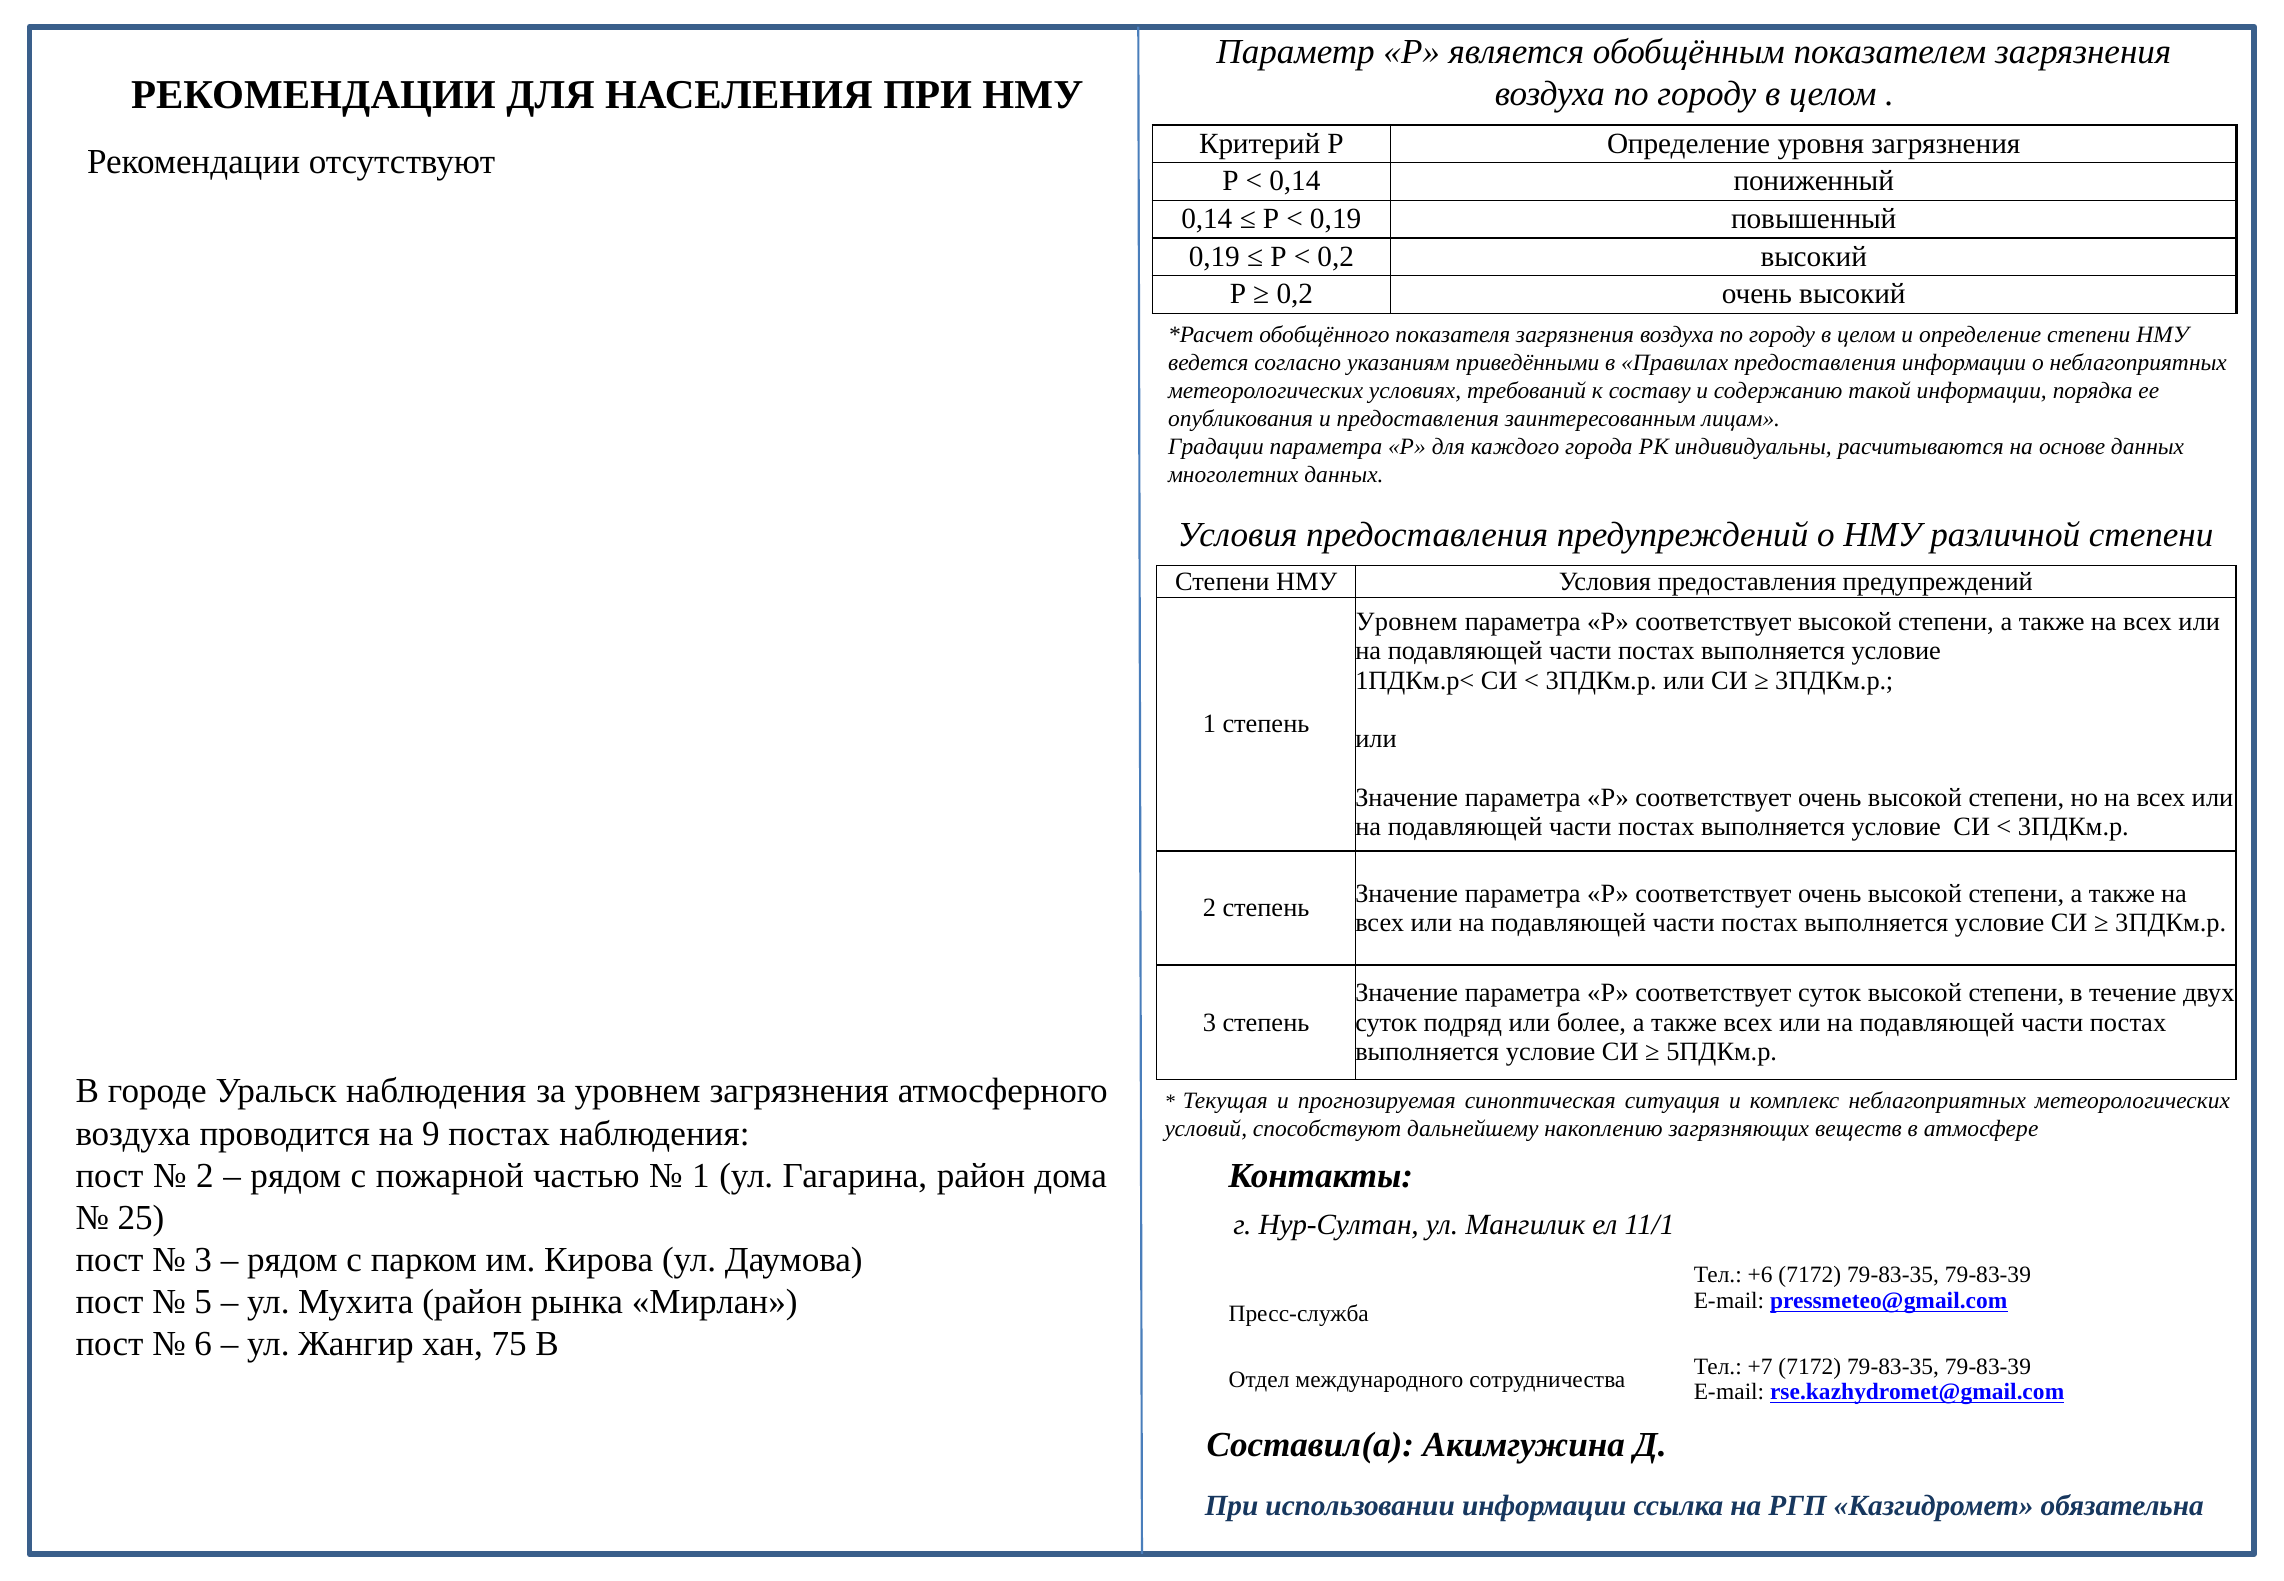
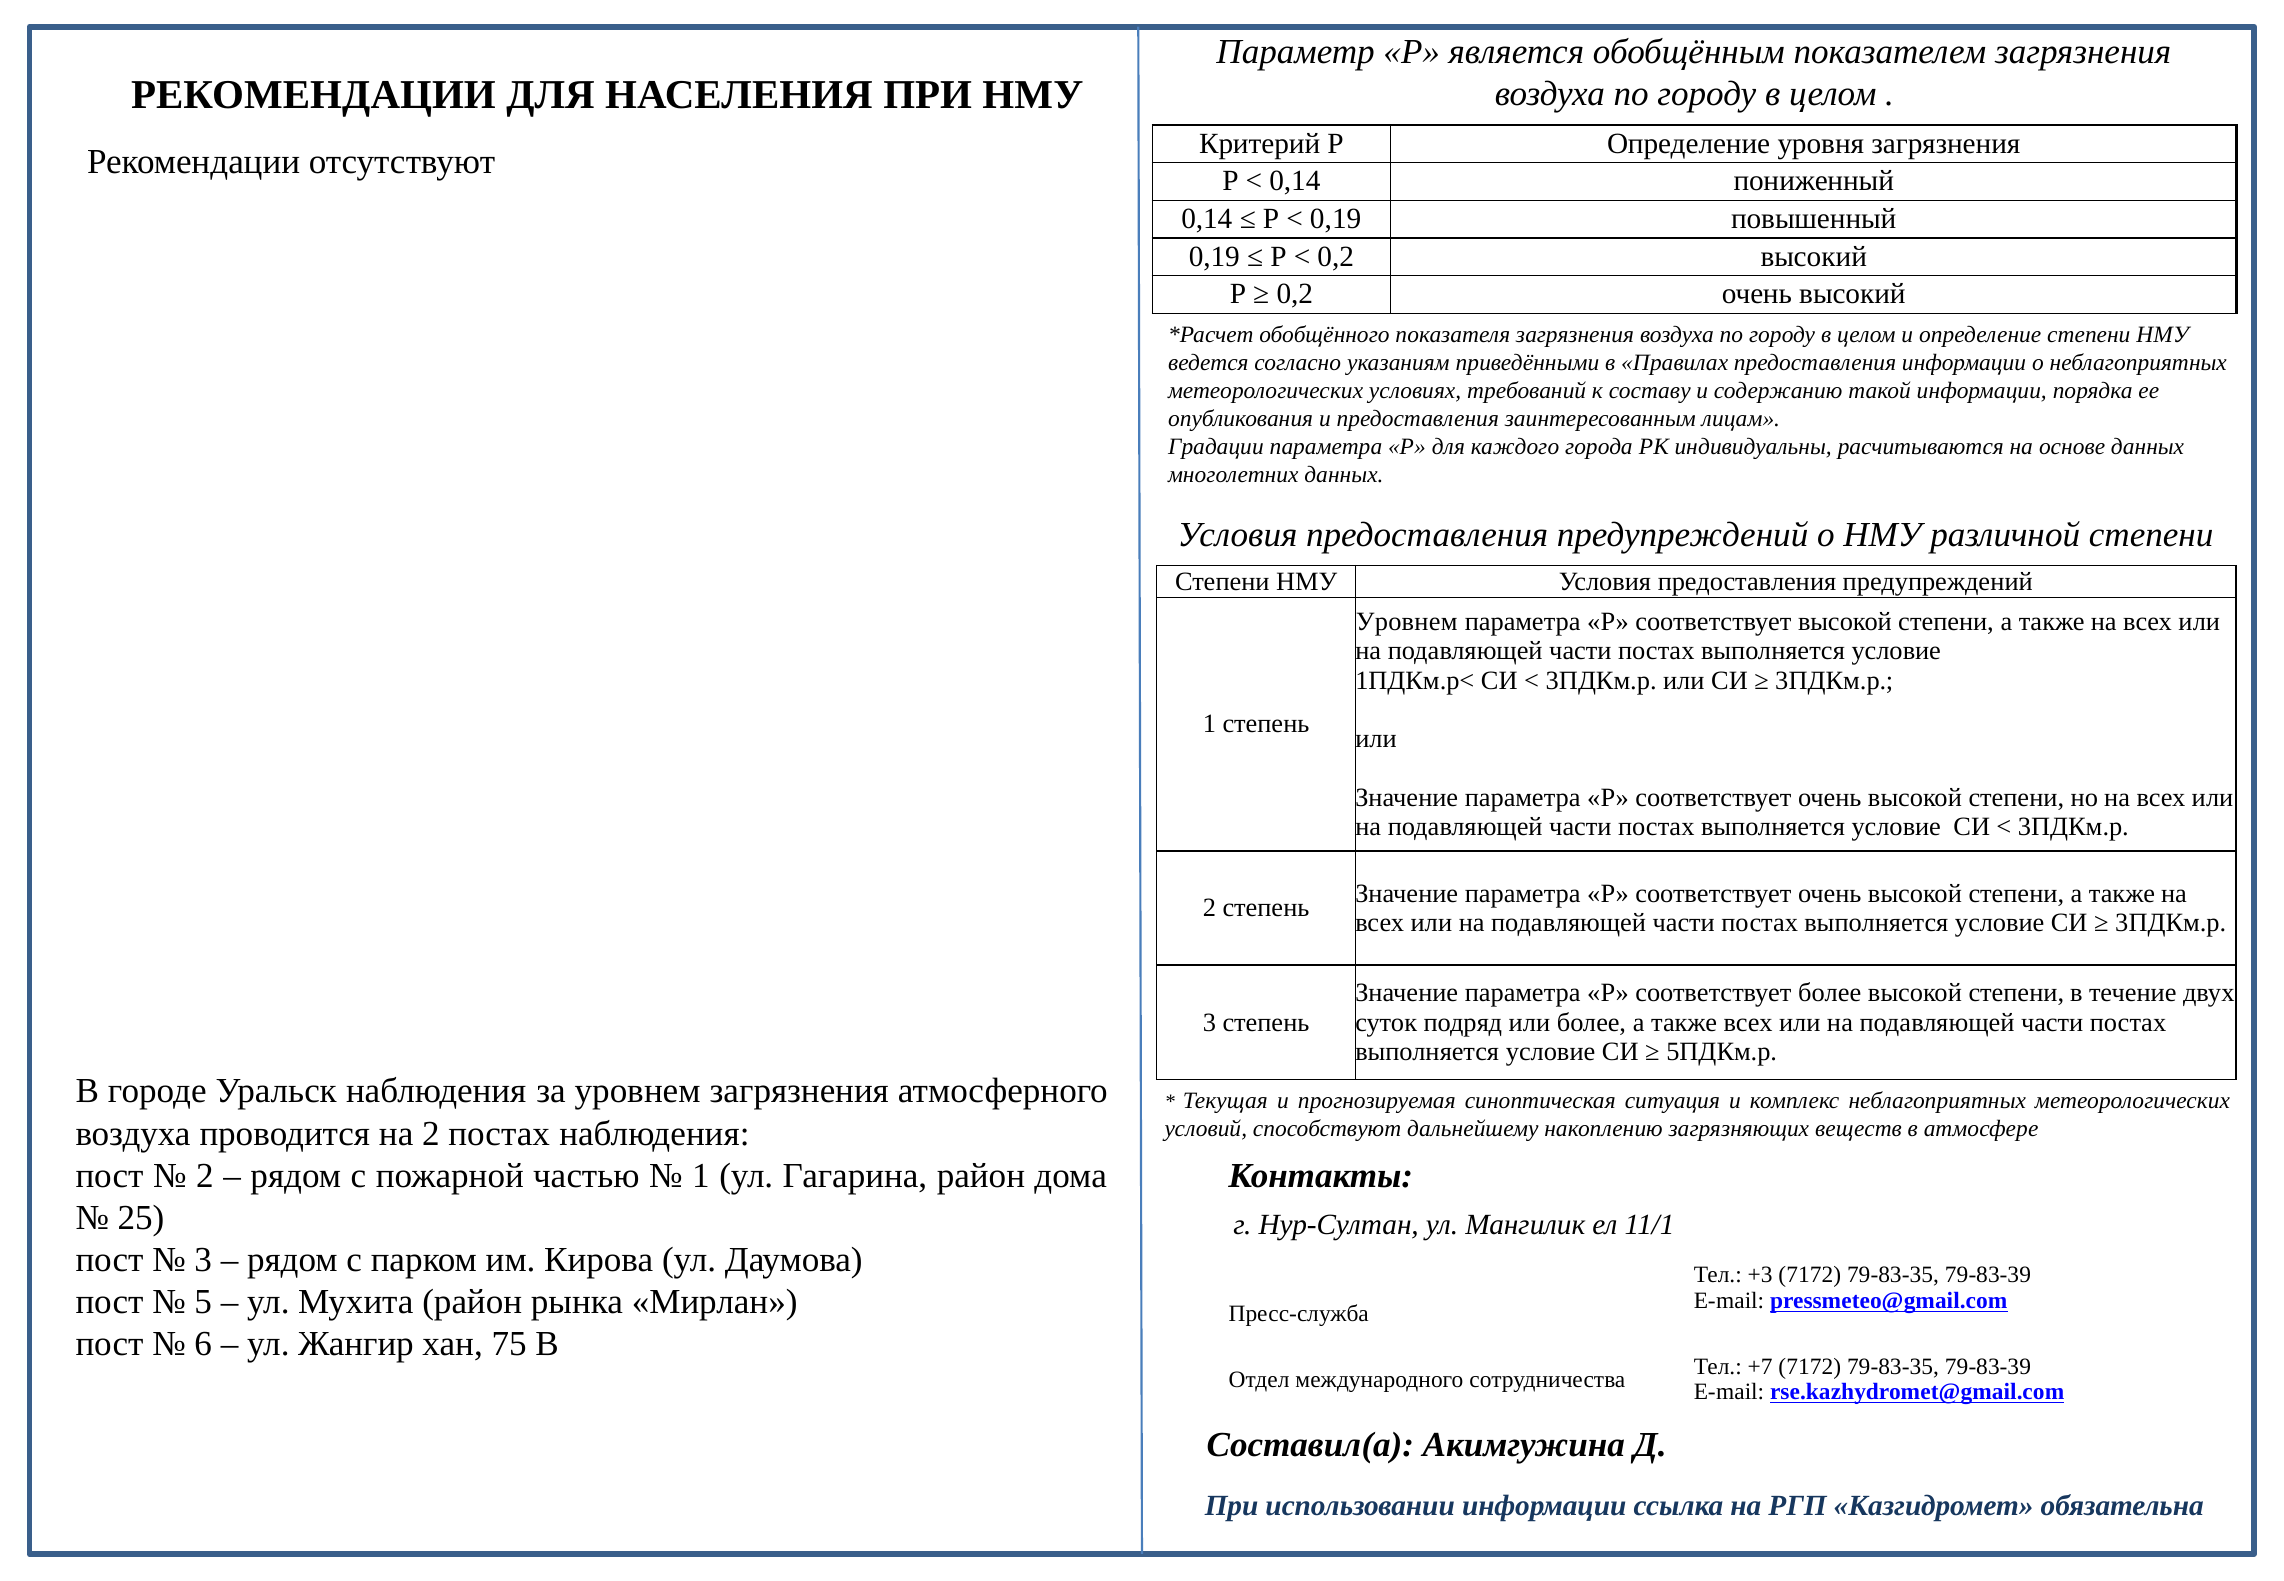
соответствует суток: суток -> более (1830, 993)
на 9: 9 -> 2 (431, 1134)
+6: +6 -> +3 (1760, 1275)
